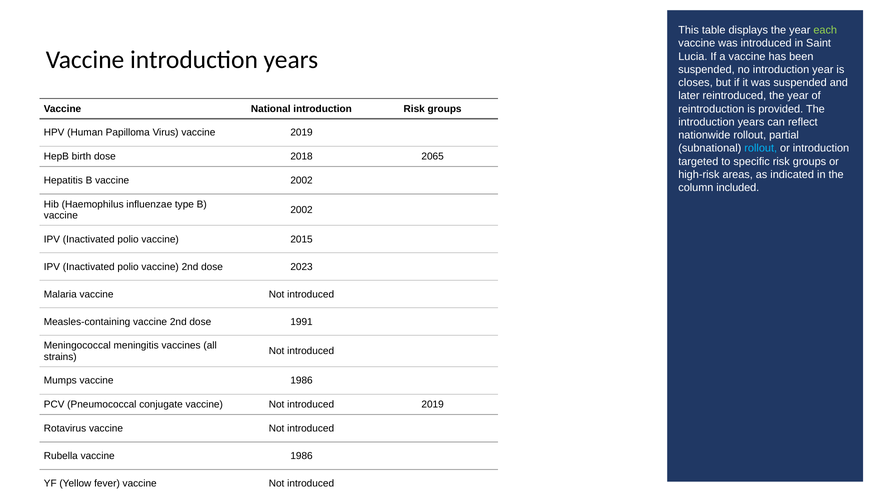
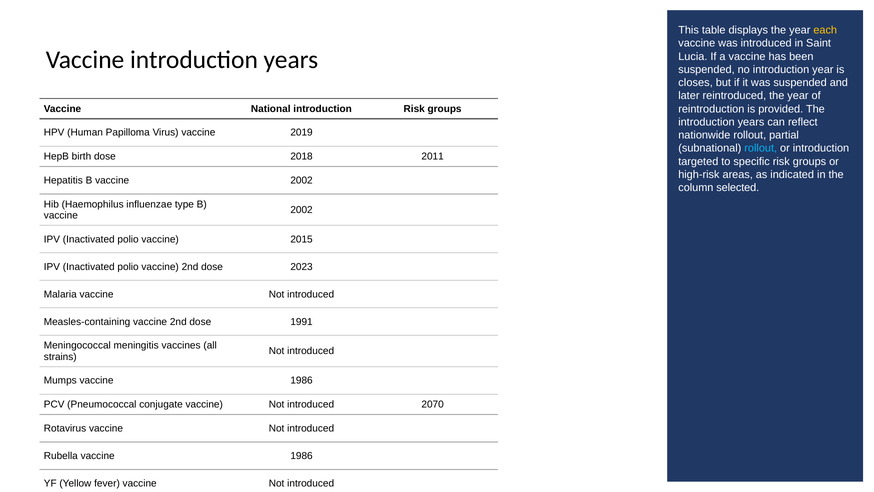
each colour: light green -> yellow (825, 30)
2065: 2065 -> 2011 (433, 156)
included: included -> selected (738, 188)
introduced 2019: 2019 -> 2070 (433, 404)
